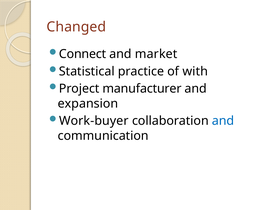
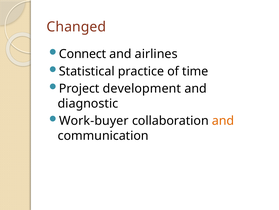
market: market -> airlines (156, 54)
with: with -> time (195, 71)
manufacturer: manufacturer -> development (142, 88)
expansion: expansion -> diagnostic (88, 103)
and colour: blue -> orange (223, 120)
